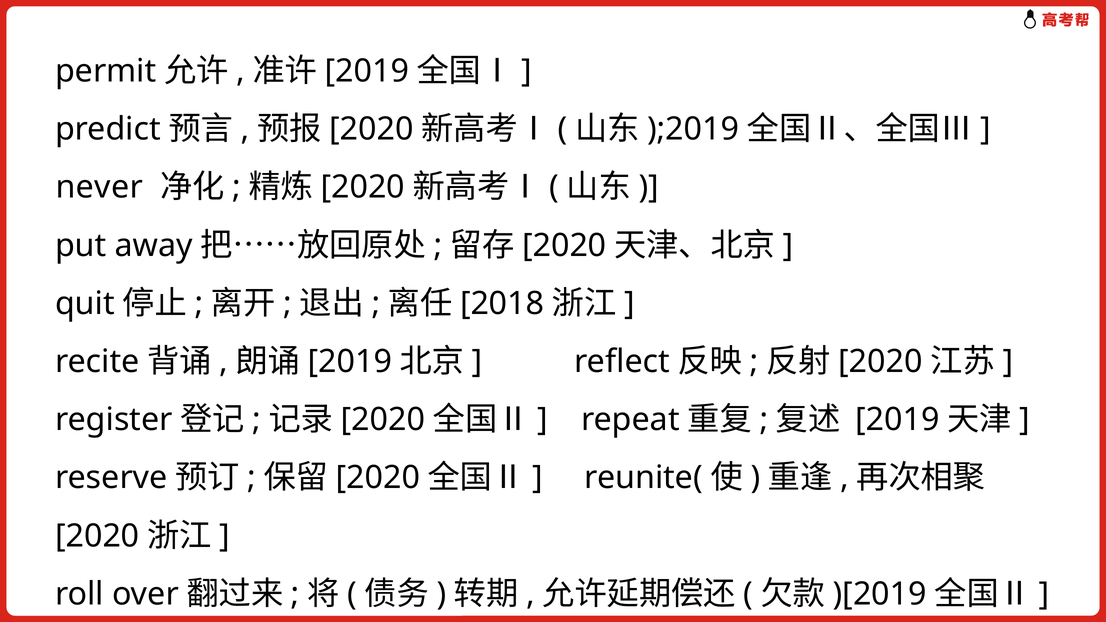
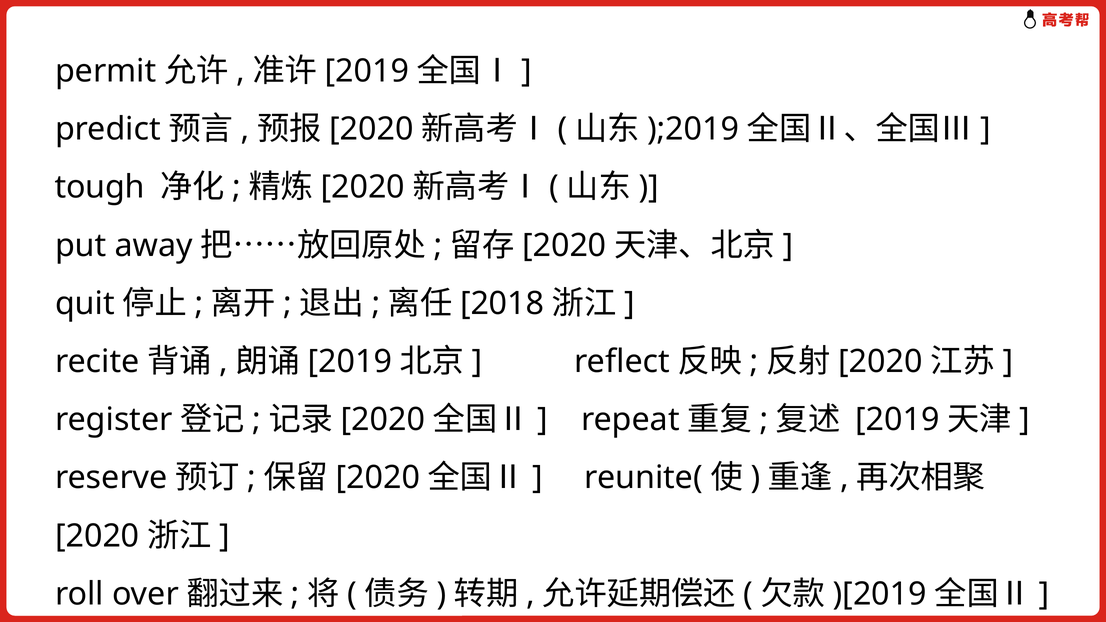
never: never -> tough (100, 187)
